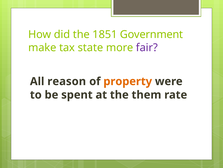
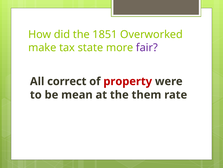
Government: Government -> Overworked (151, 34)
reason: reason -> correct (67, 81)
property colour: orange -> red (128, 81)
spent: spent -> mean (77, 94)
